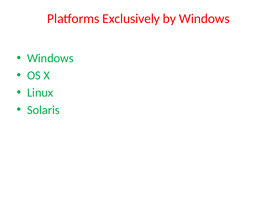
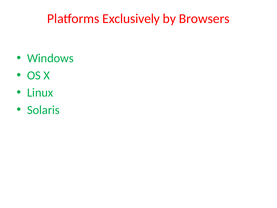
by Windows: Windows -> Browsers (204, 19)
